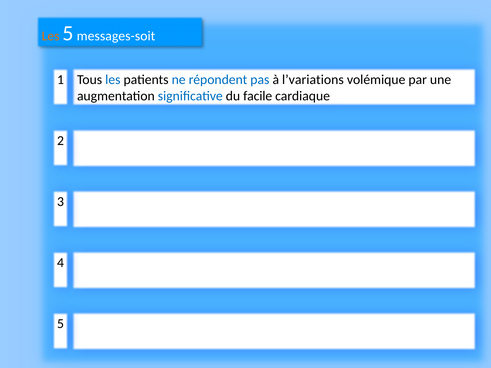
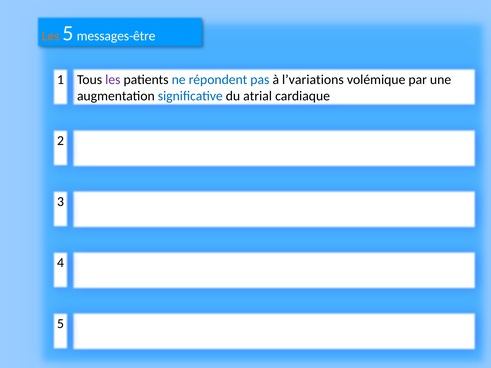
messages-soit: messages-soit -> messages-être (116, 36)
les colour: blue -> purple (113, 80)
facile: facile -> atrial (258, 96)
